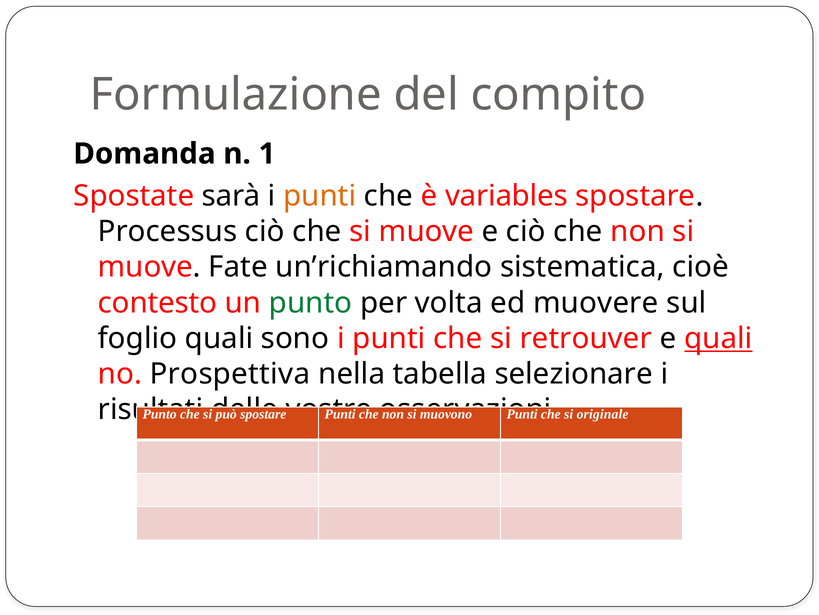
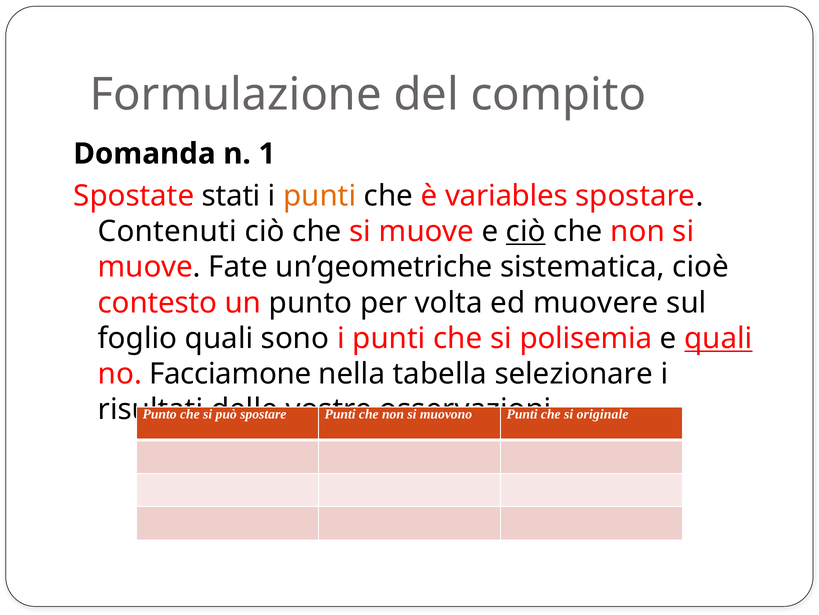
sarà: sarà -> stati (231, 196)
Processus: Processus -> Contenuti (167, 231)
ciò underline: none -> present (526, 231)
un’richiamando: un’richiamando -> un’geometriche (384, 267)
punto colour: green -> black (311, 302)
retrouver: retrouver -> polisemia (586, 338)
Prospettiva: Prospettiva -> Facciamone (230, 374)
